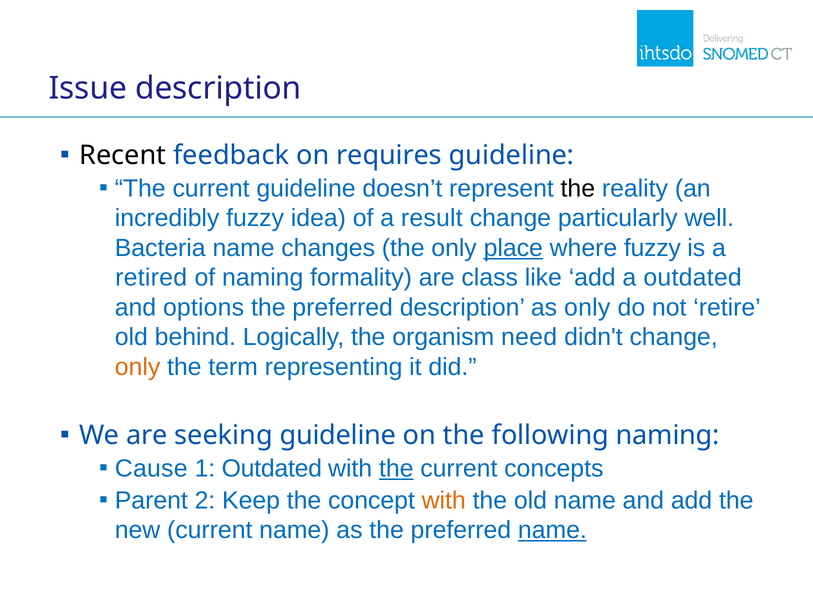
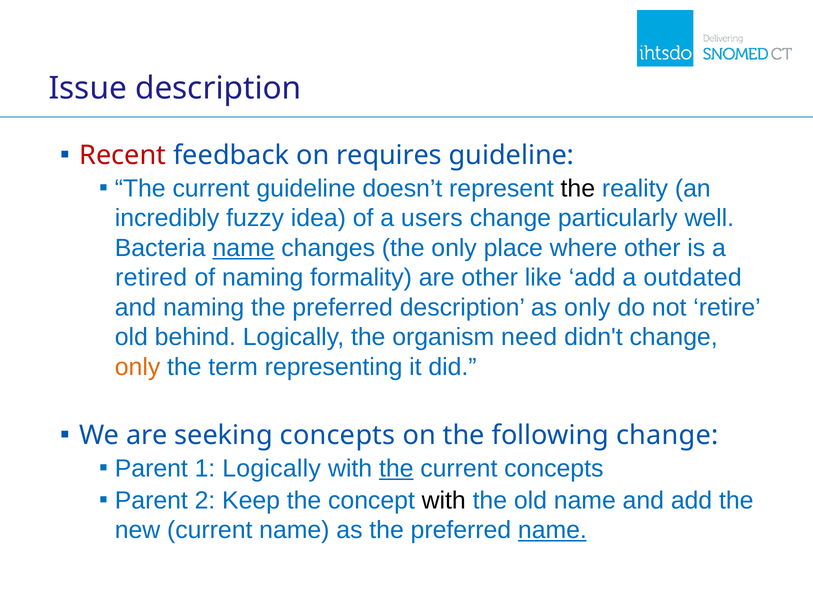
Recent colour: black -> red (123, 155)
result: result -> users (432, 218)
name underline: none -> present (244, 248)
place underline: present -> none (513, 248)
where fuzzy: fuzzy -> other (652, 248)
are class: class -> other (490, 278)
and options: options -> naming (204, 308)
seeking guideline: guideline -> concepts (338, 436)
following naming: naming -> change (667, 436)
Cause: Cause -> Parent (151, 469)
1 Outdated: Outdated -> Logically (272, 469)
with colour: orange -> black (444, 501)
